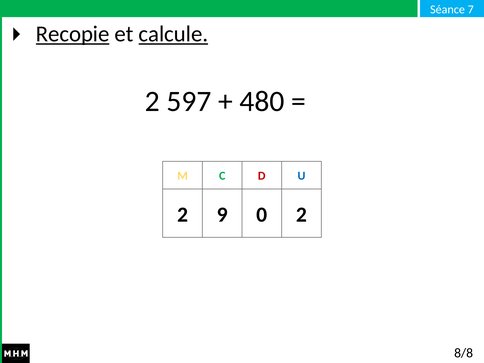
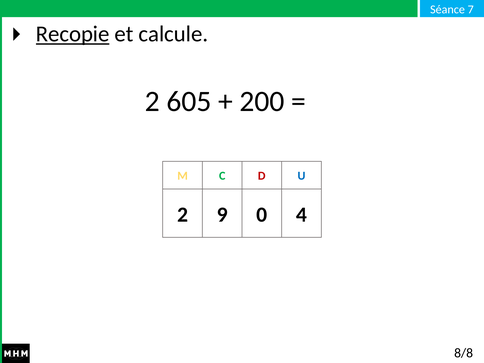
calcule underline: present -> none (173, 34)
597: 597 -> 605 (189, 101)
480: 480 -> 200 (262, 101)
0 2: 2 -> 4 (301, 215)
